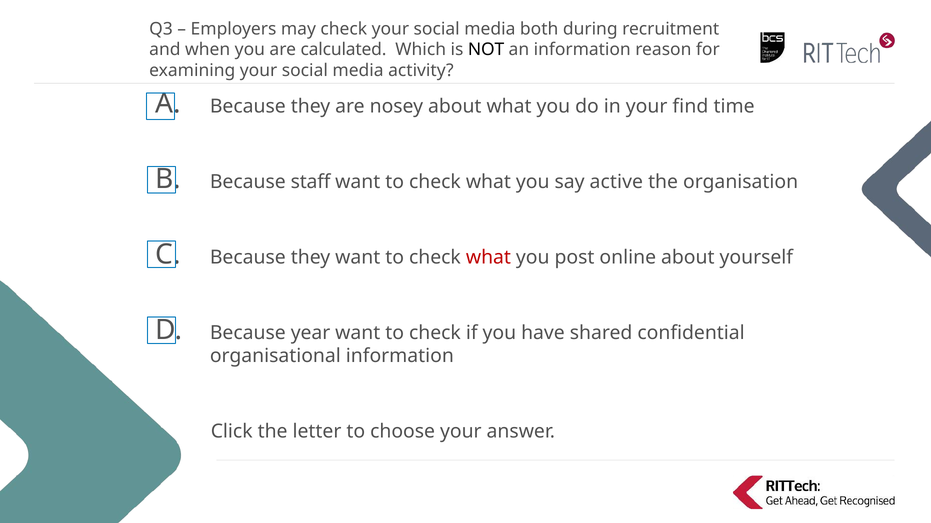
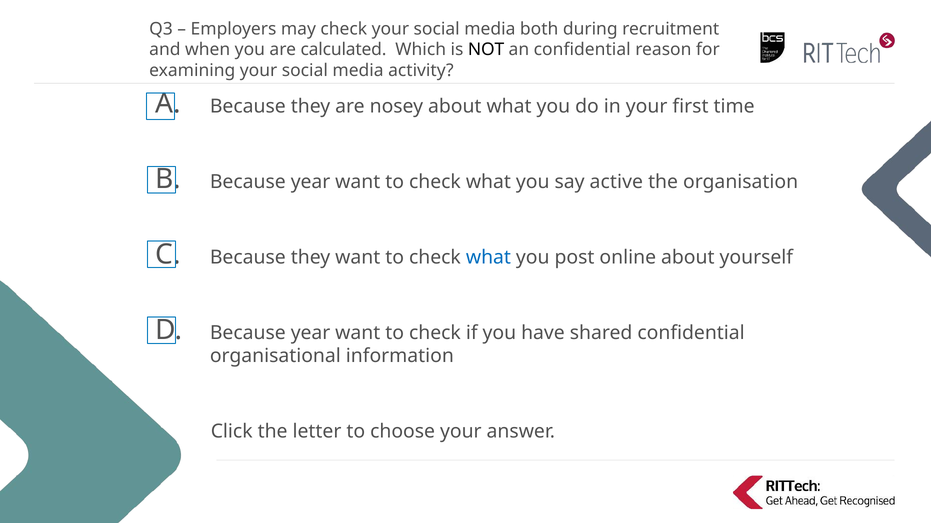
an information: information -> confidential (582, 50)
find: find -> first (690, 106)
staff: staff -> year (311, 182)
what colour: red -> blue (488, 258)
